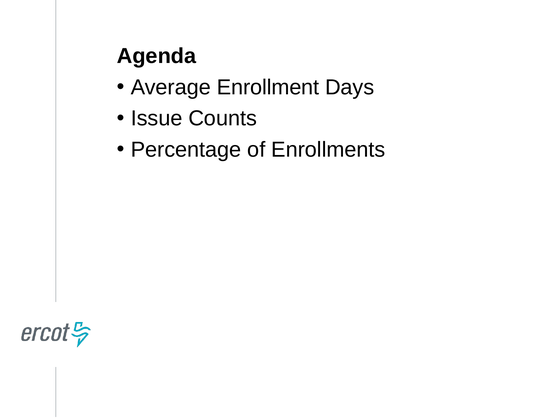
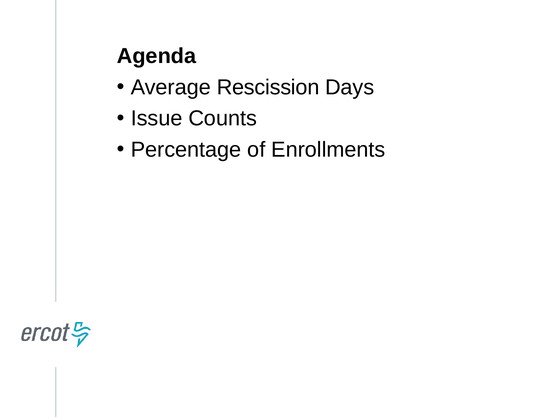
Enrollment: Enrollment -> Rescission (268, 87)
